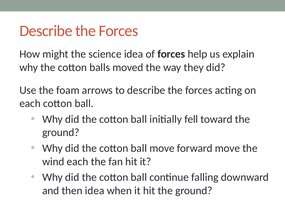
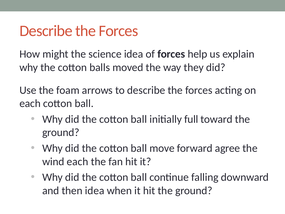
fell: fell -> full (191, 119)
forward move: move -> agree (228, 148)
